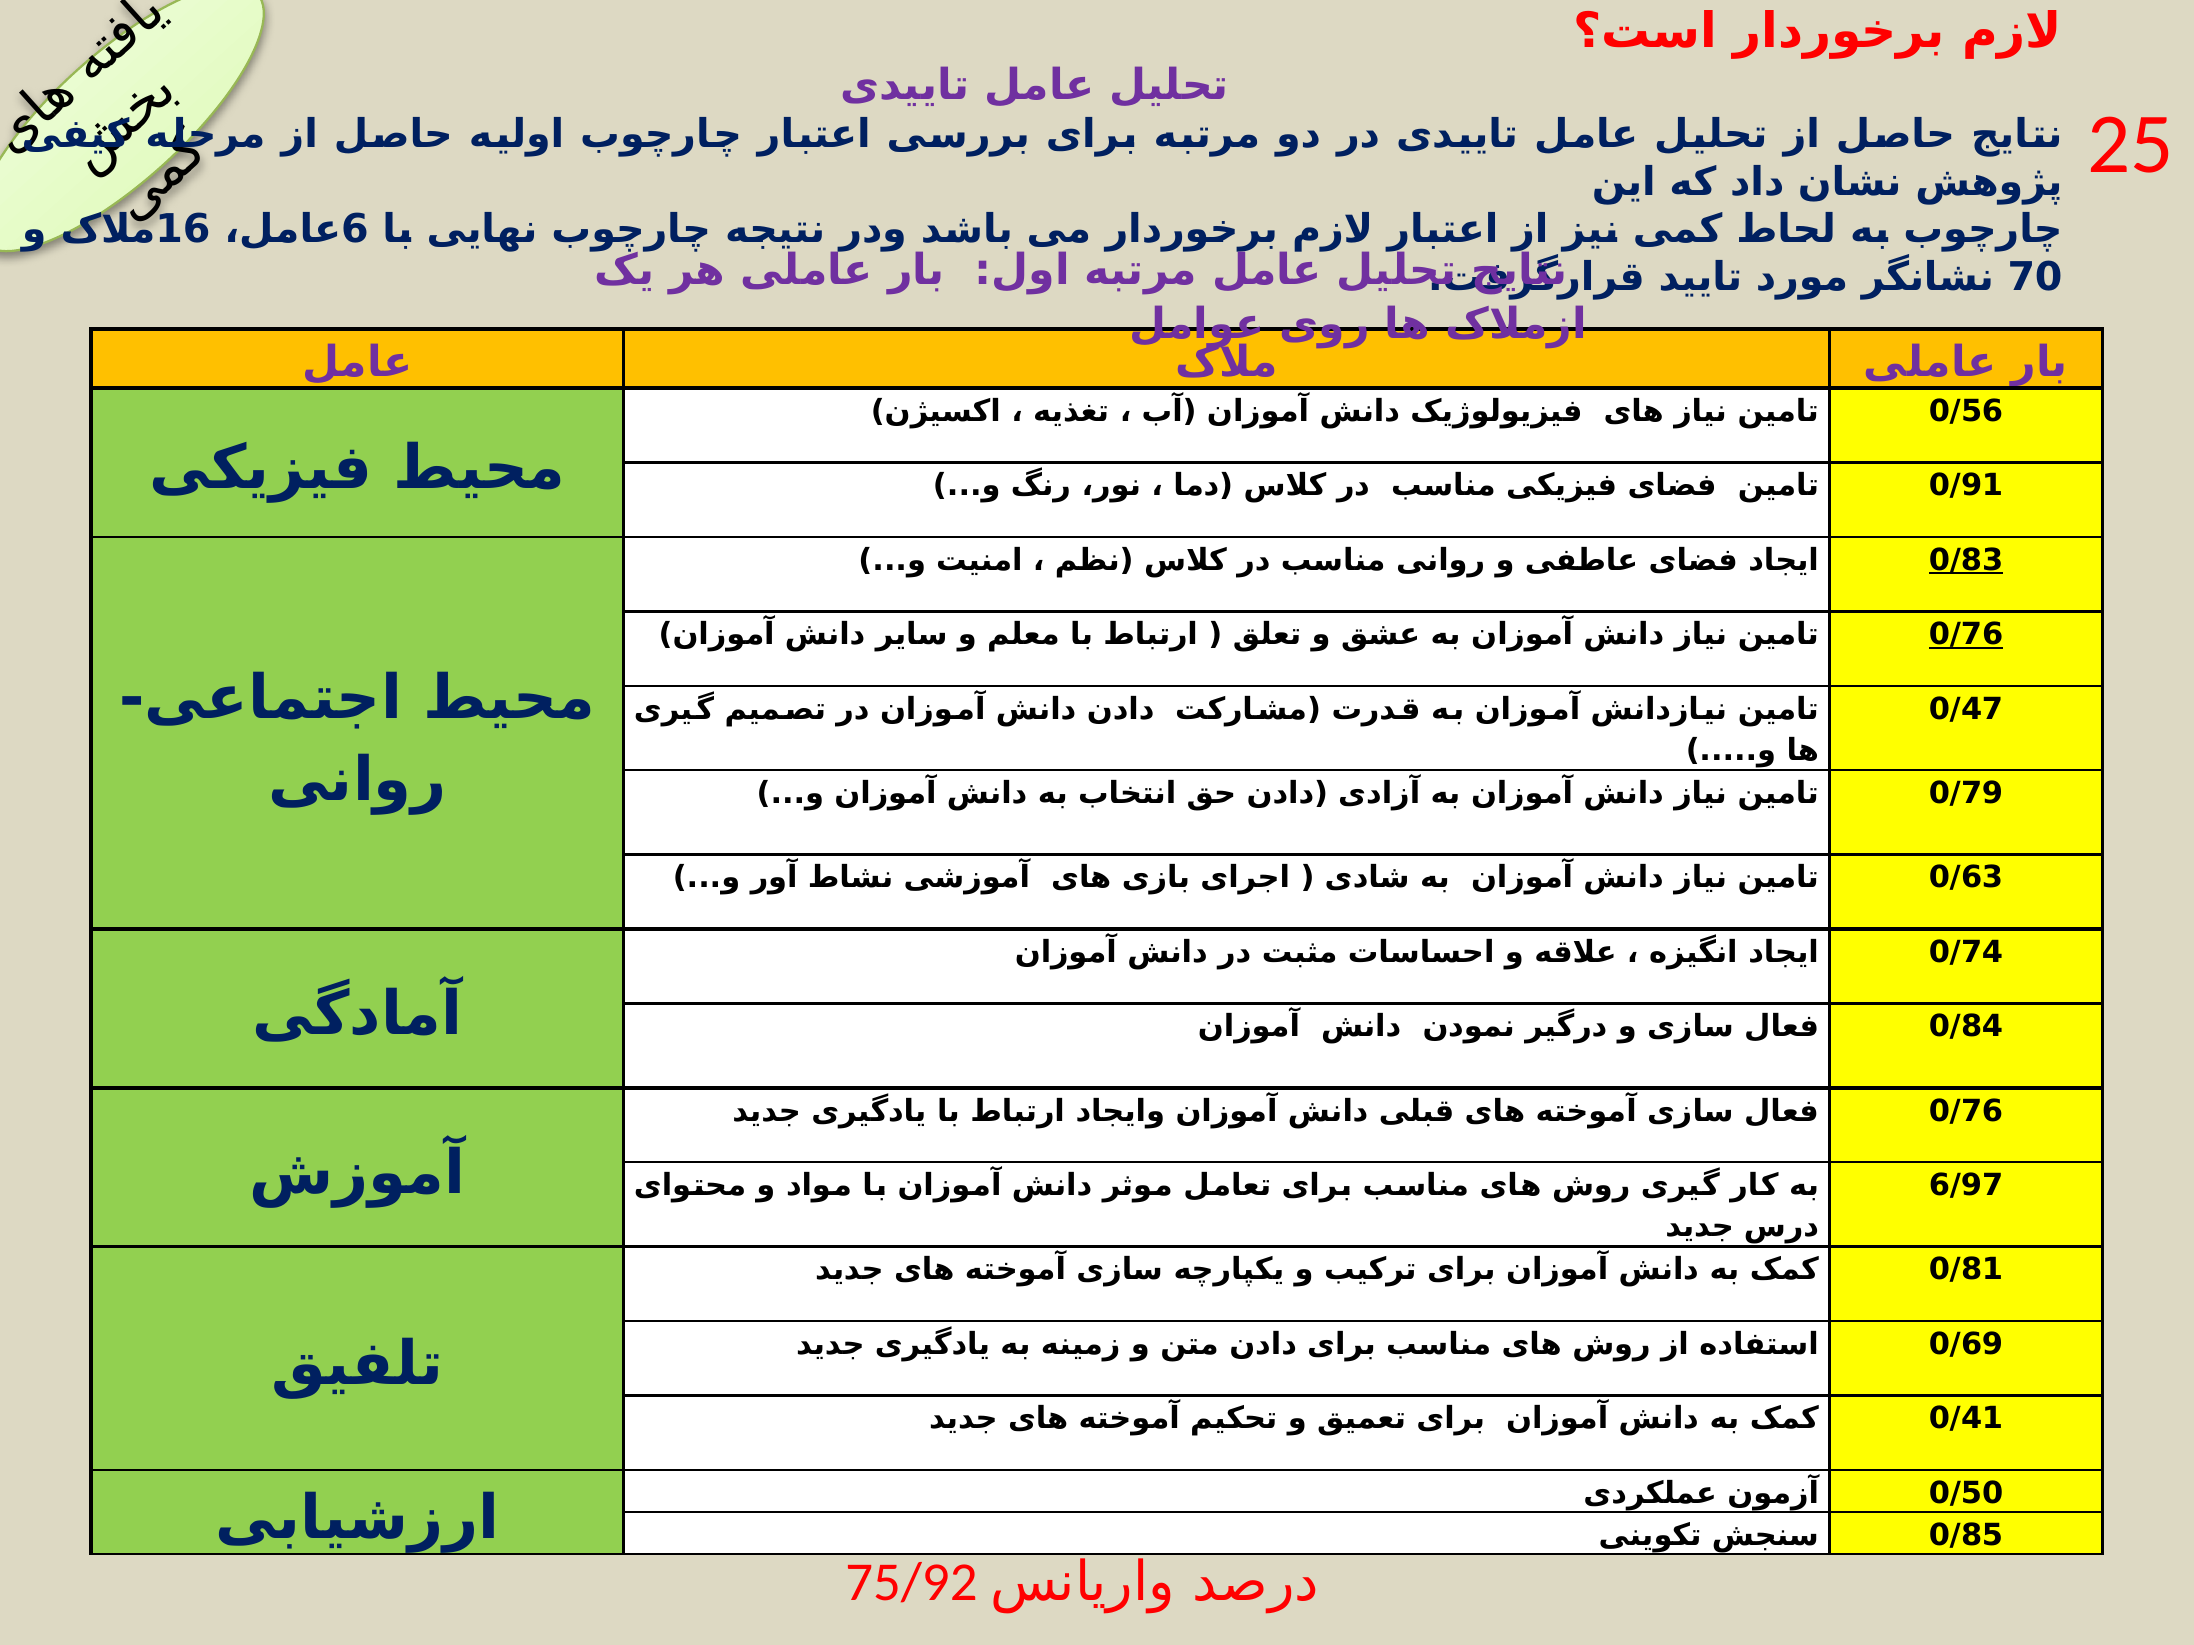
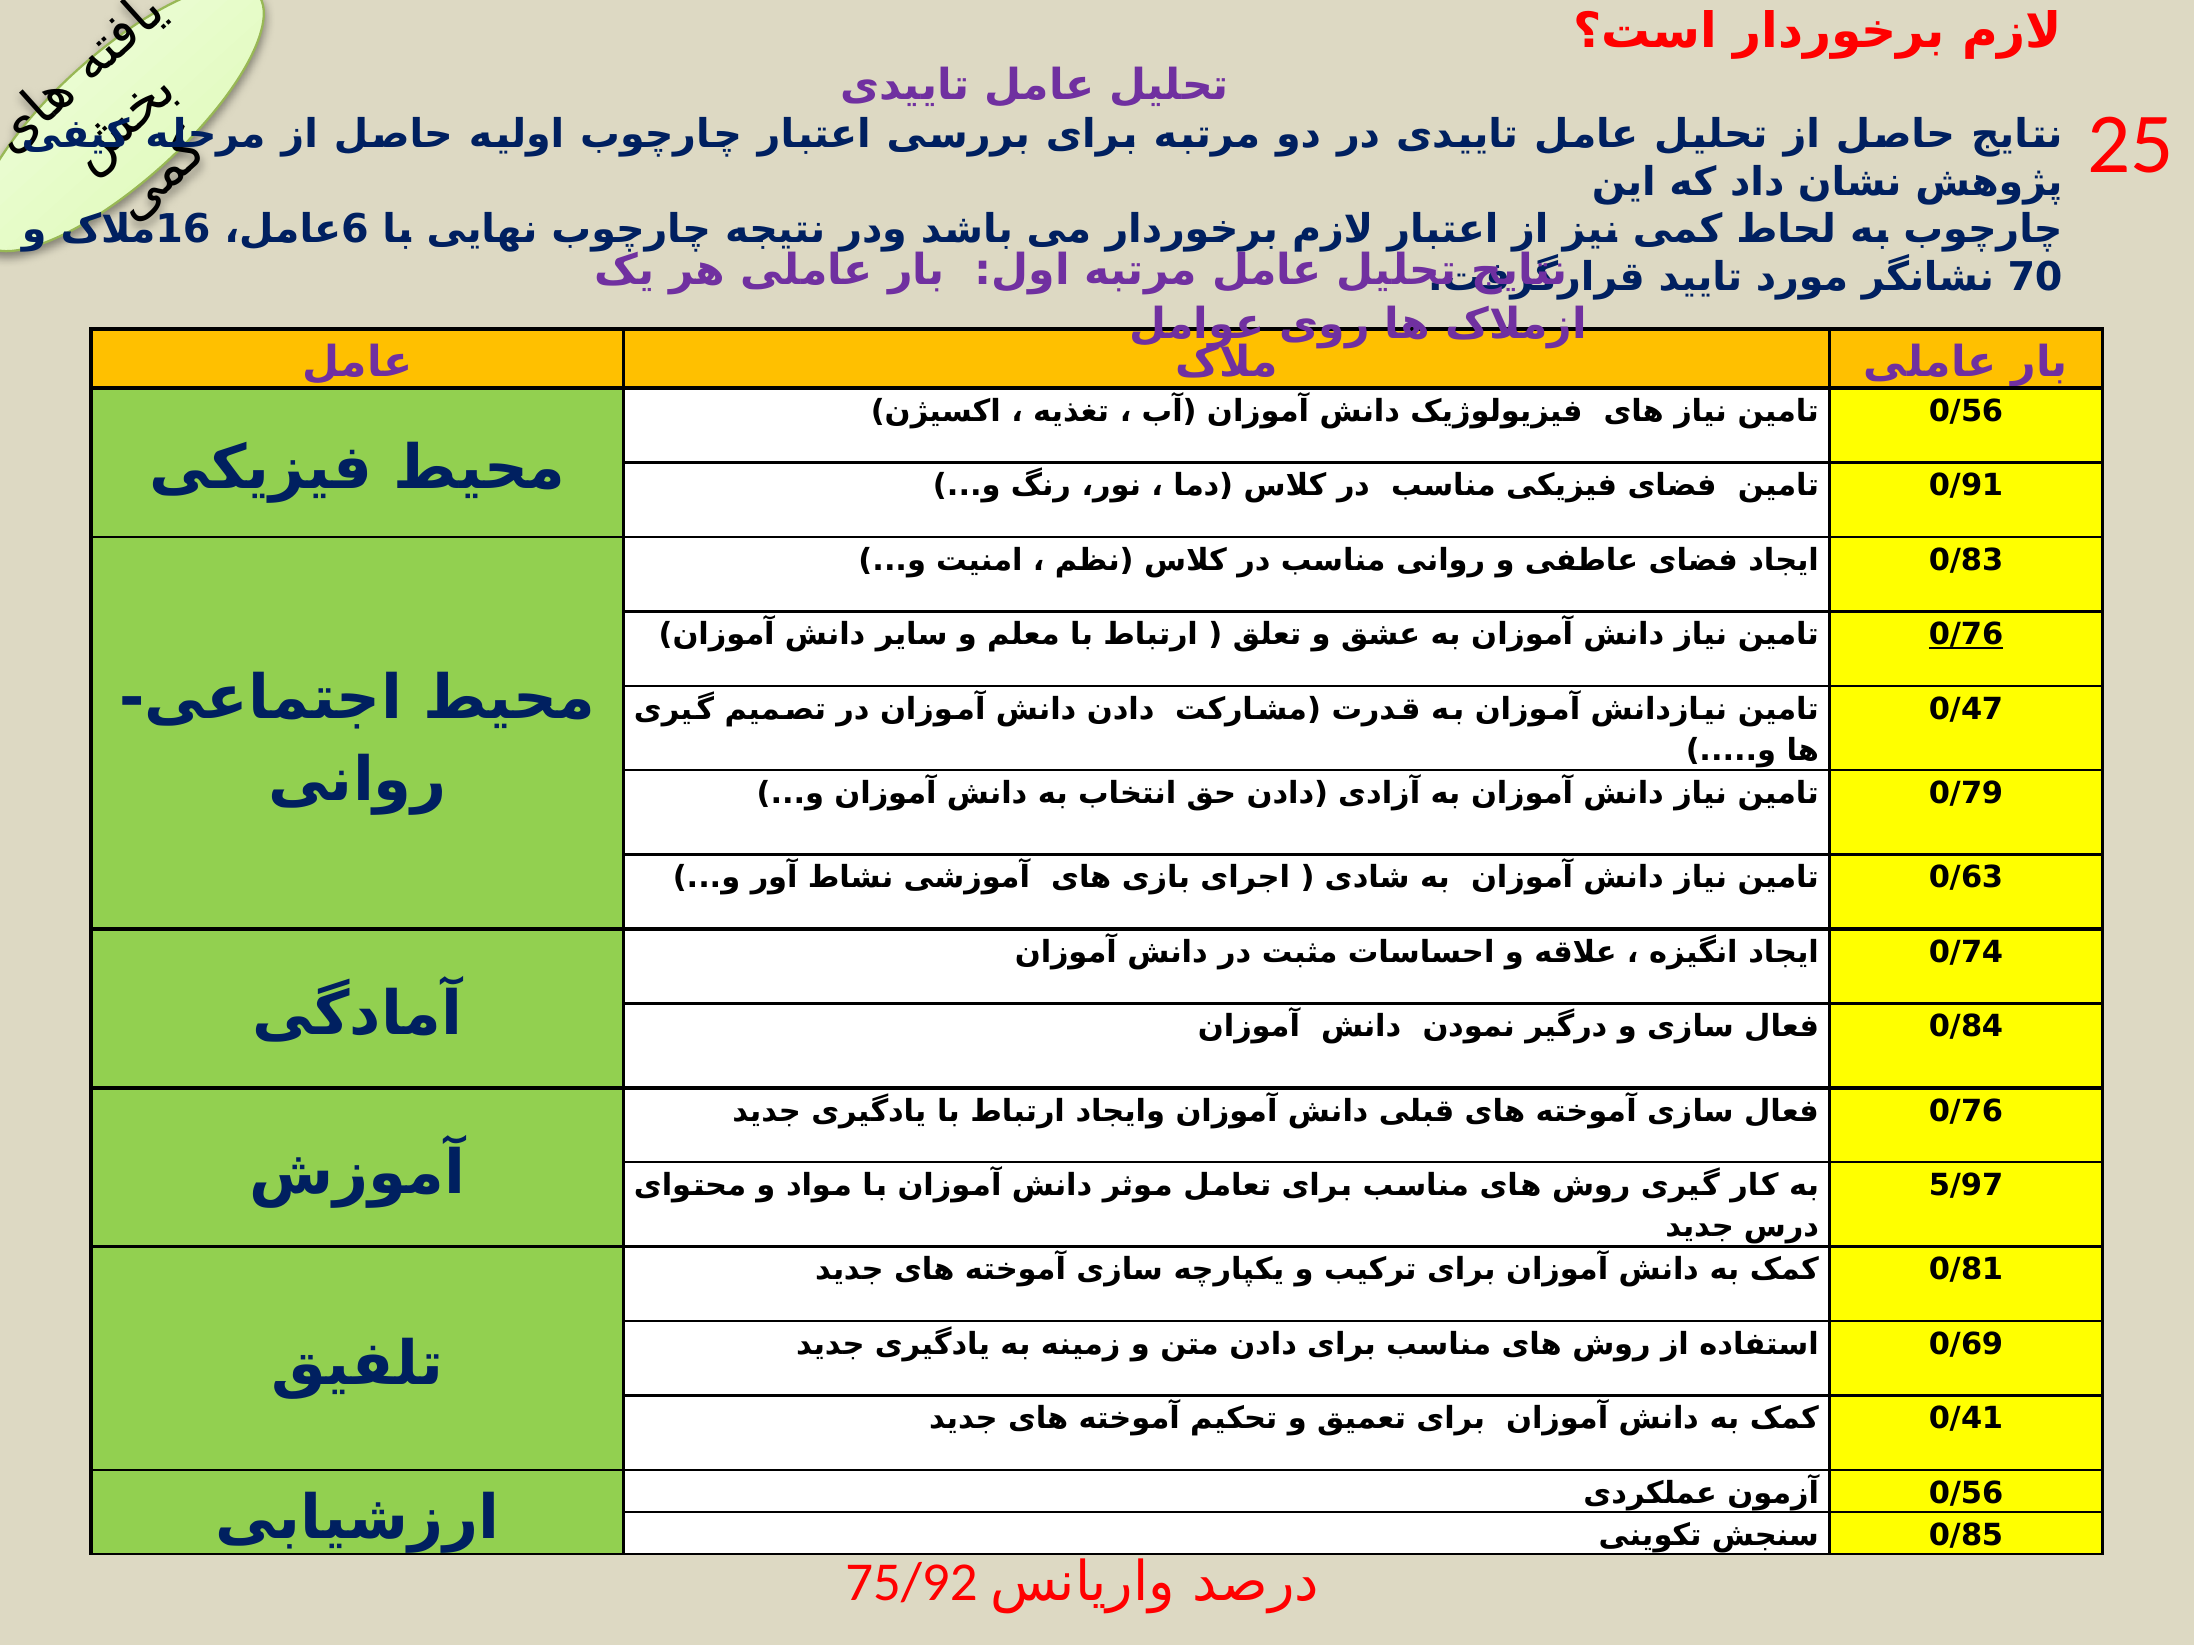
0/83 underline: present -> none (1966, 560)
6/97: 6/97 -> 5/97 (1966, 1186)
0/50: 0/50 -> 0/56 (1966, 1494)
